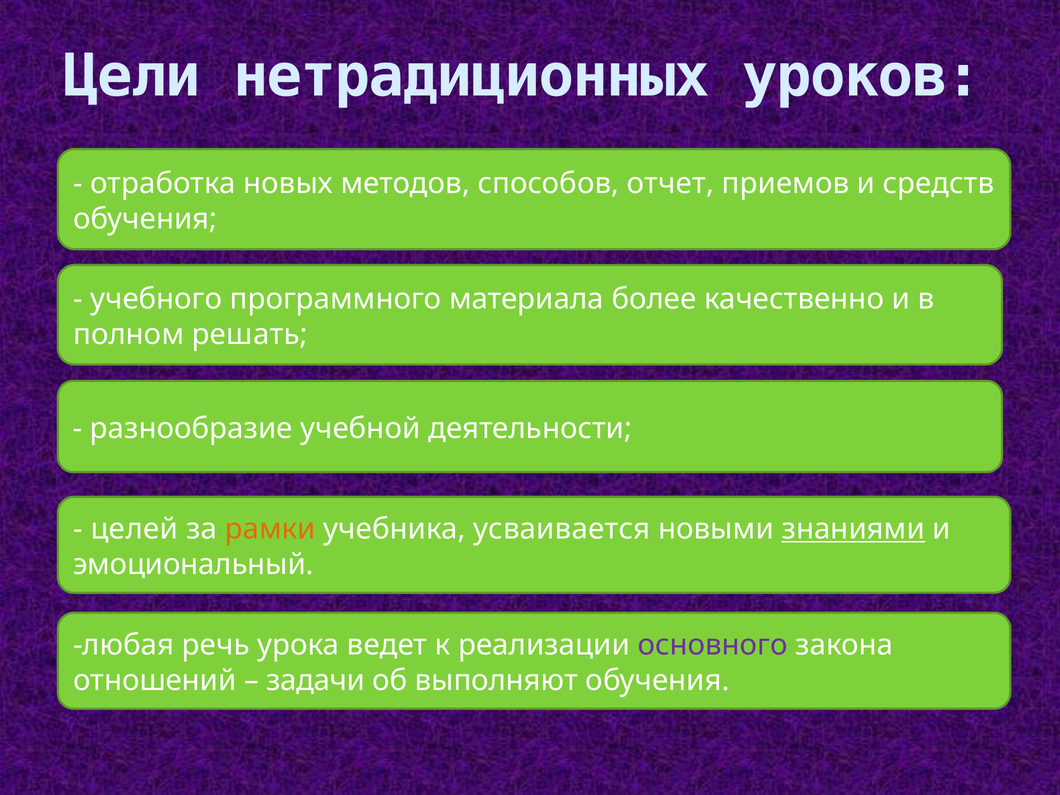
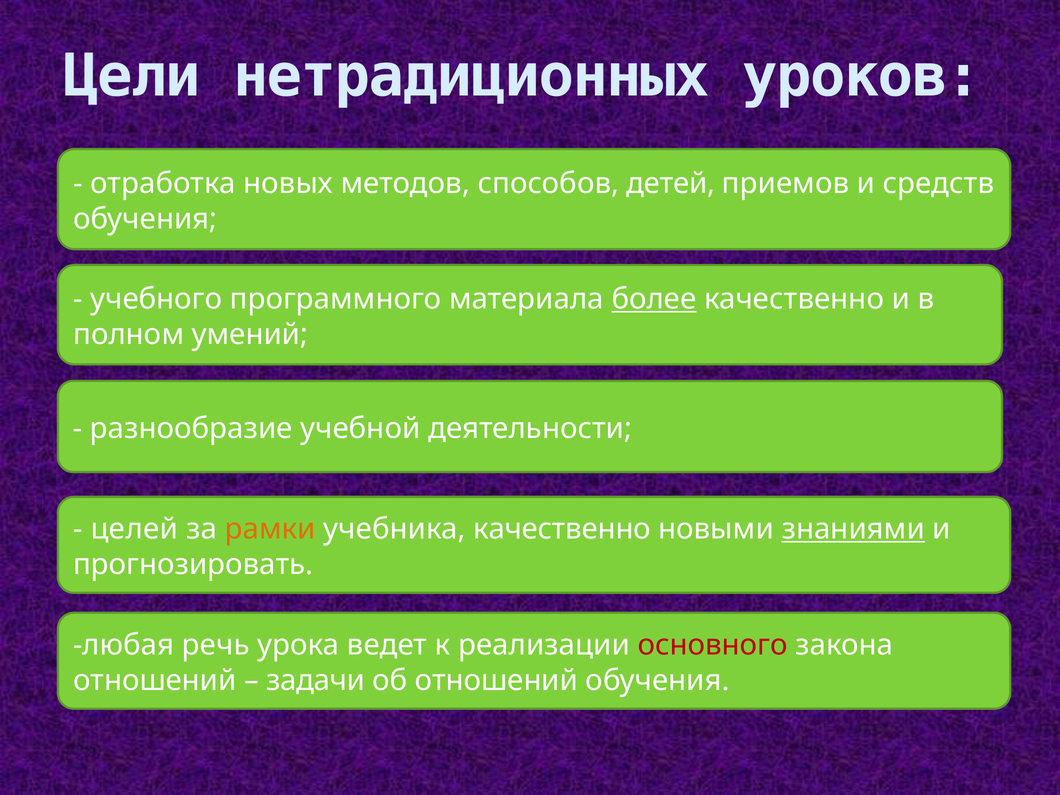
отчет: отчет -> детей (671, 183)
более underline: none -> present (654, 299)
решать: решать -> умений (250, 334)
учебника усваивается: усваивается -> качественно (562, 529)
эмоциональный: эмоциональный -> прогнозировать (193, 565)
основного colour: purple -> red (713, 645)
об выполняют: выполняют -> отношений (496, 680)
